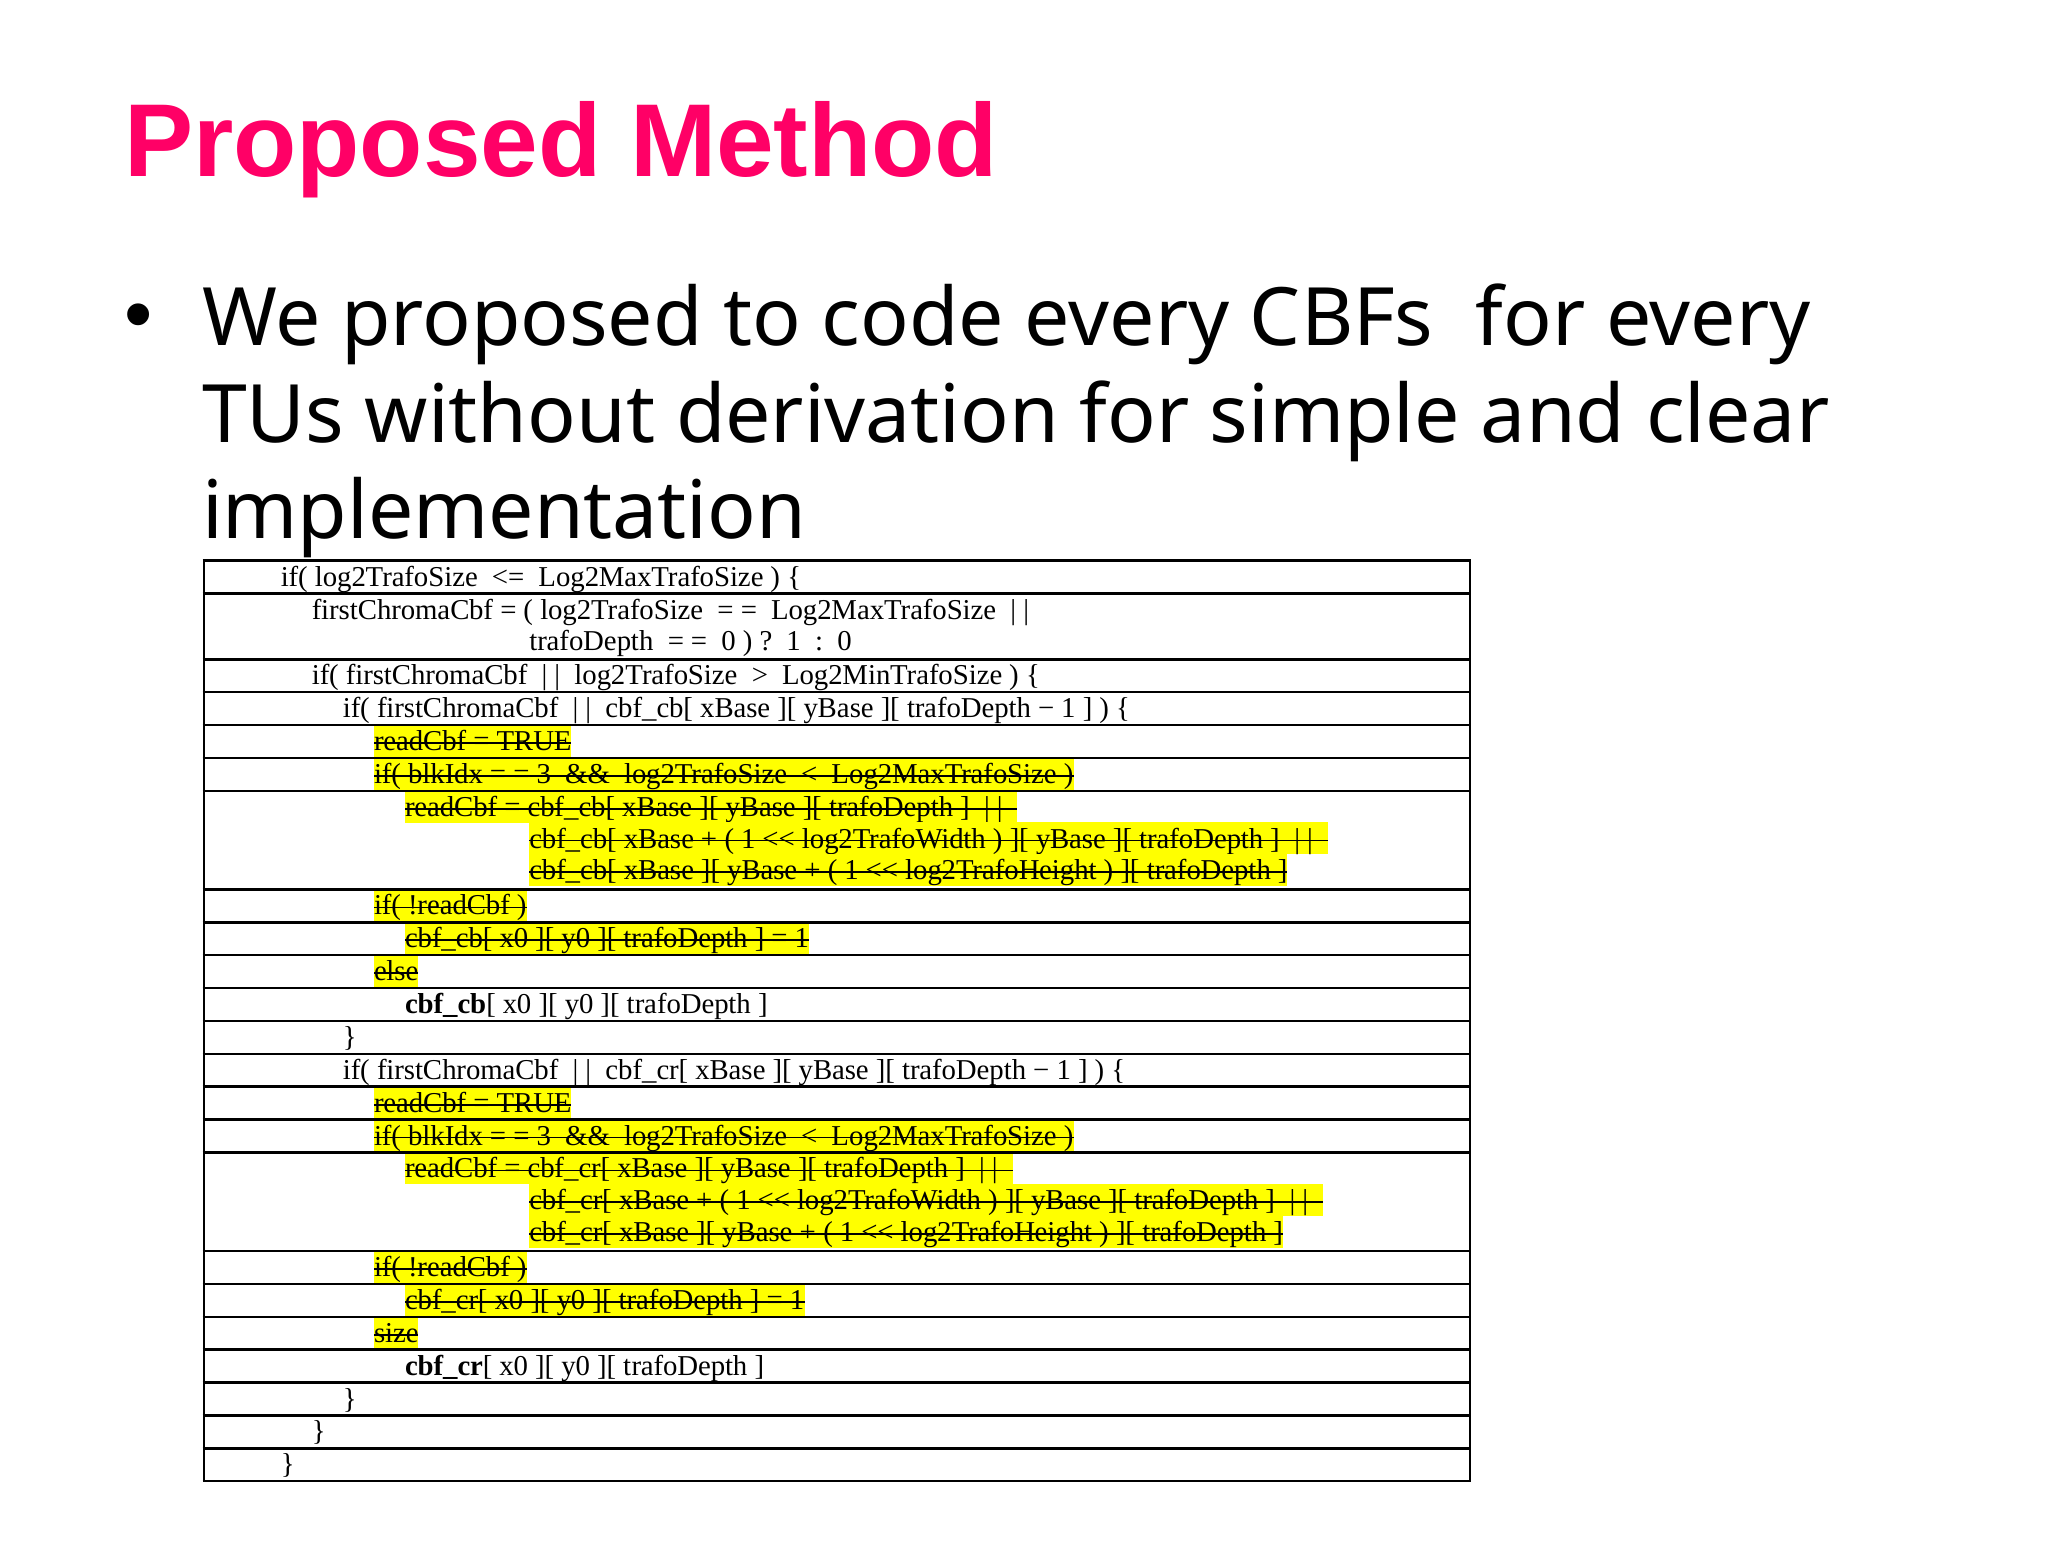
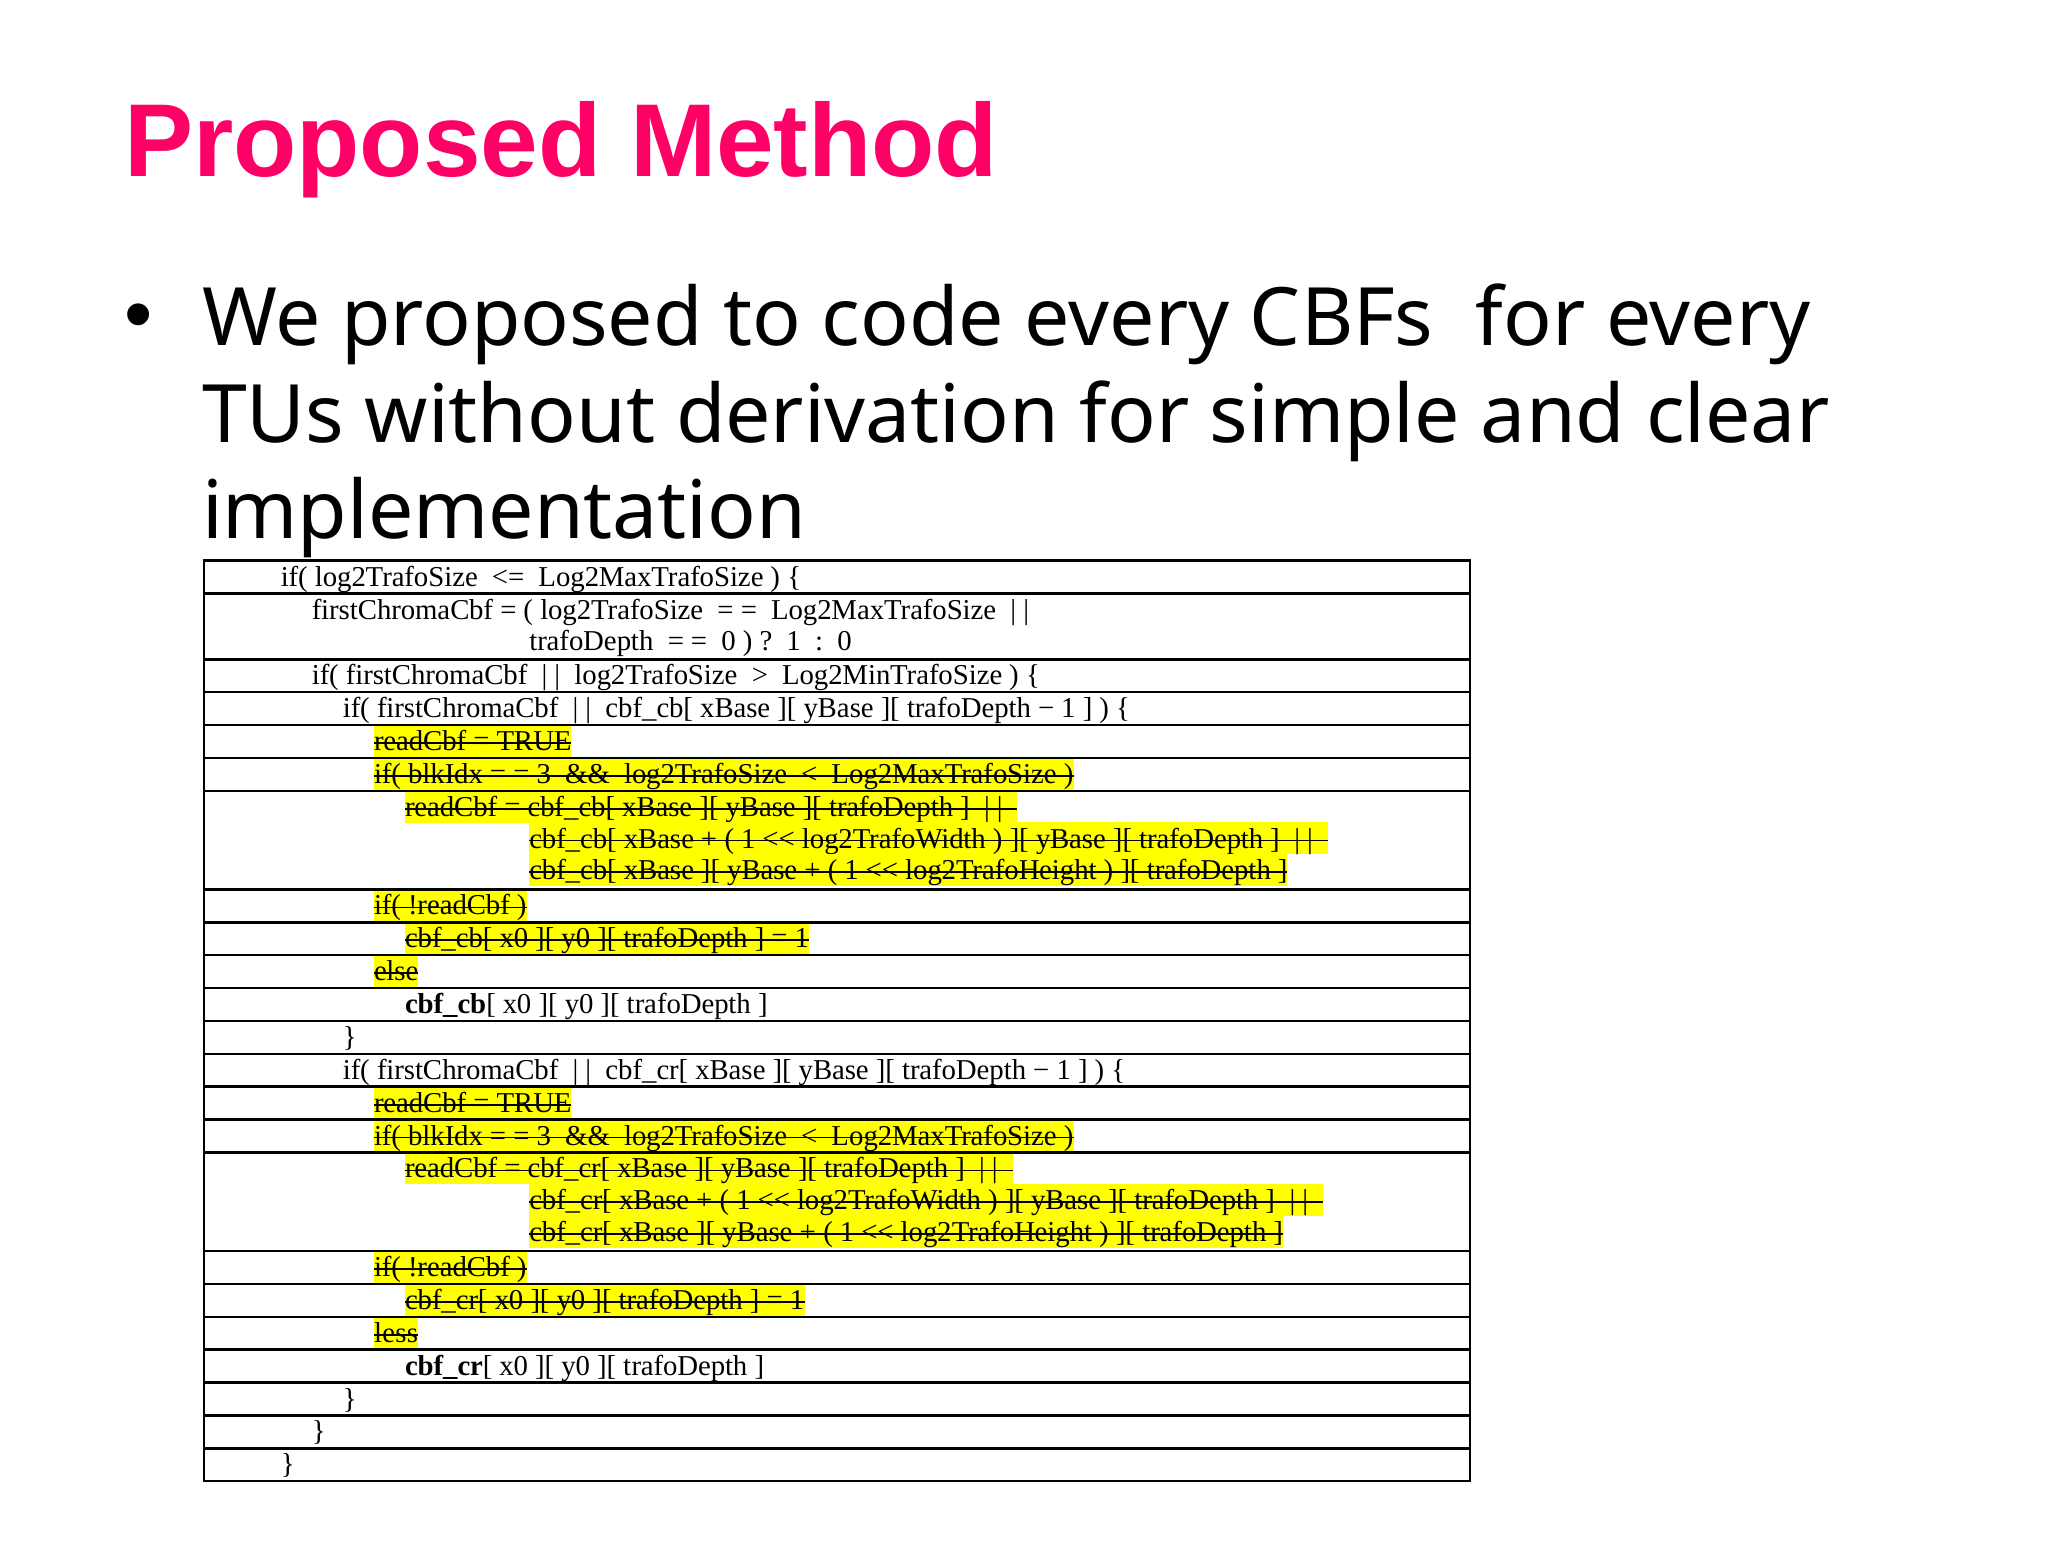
size: size -> less (396, 1333)
